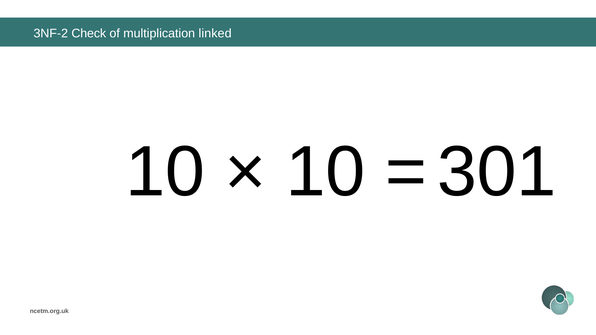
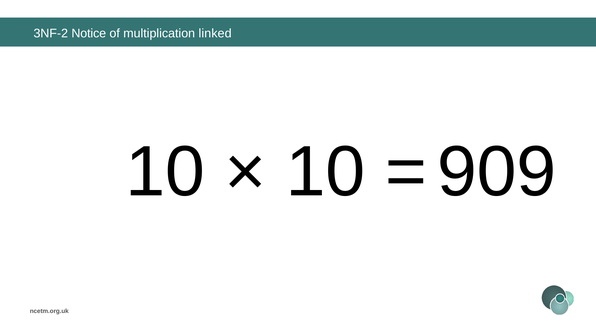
Check: Check -> Notice (89, 33)
301: 301 -> 909 (497, 172)
